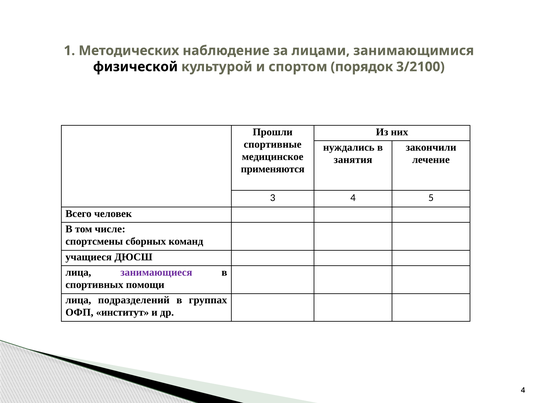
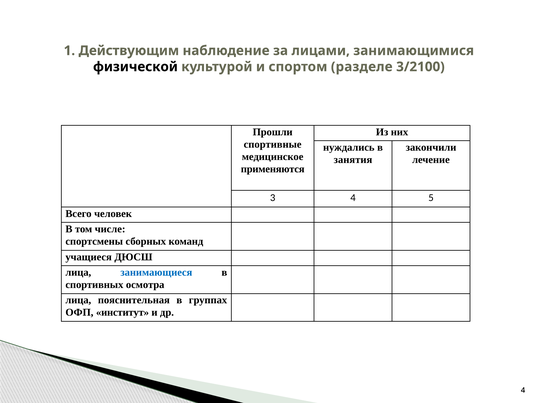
Методических: Методических -> Действующим (129, 51)
порядок: порядок -> разделе (362, 67)
занимающиеся colour: purple -> blue (156, 273)
помощи: помощи -> осмотра (145, 285)
подразделений: подразделений -> пояснительная (134, 301)
